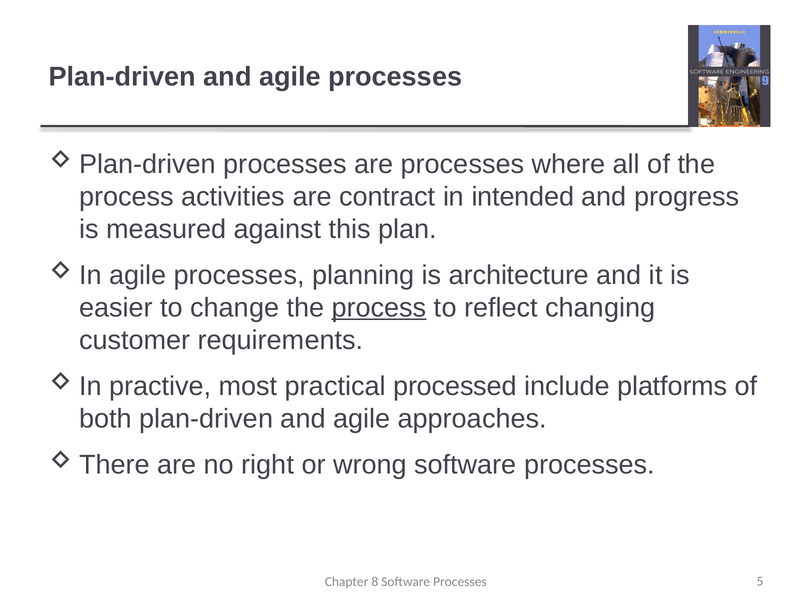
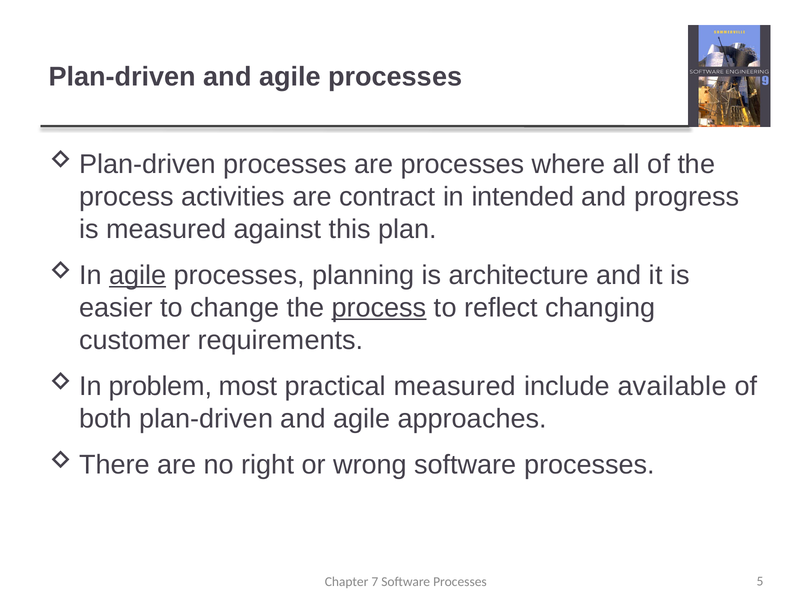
agile underline: none -> present (138, 275)
practive: practive -> problem (160, 386)
practical processed: processed -> measured (455, 386)
platforms: platforms -> available (672, 386)
8: 8 -> 7 (375, 582)
